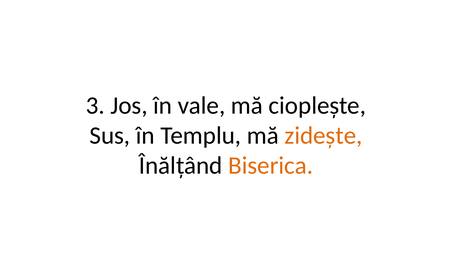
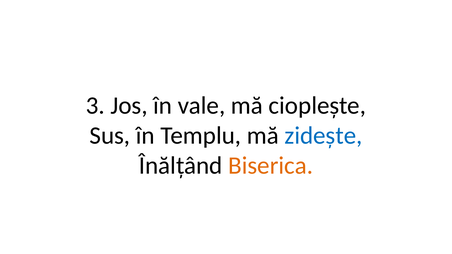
zidește colour: orange -> blue (323, 136)
